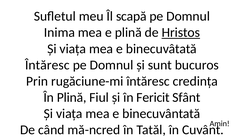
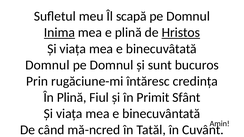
Inima underline: none -> present (59, 33)
Întăresc: Întăresc -> Domnul (47, 65)
Fericit: Fericit -> Primit (153, 98)
